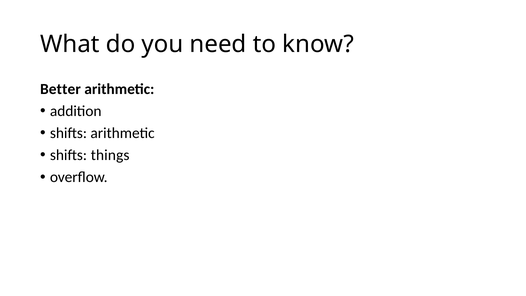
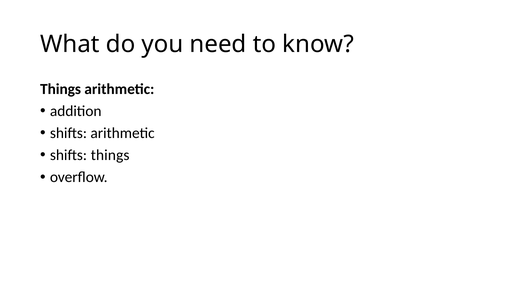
Better: Better -> Things (61, 89)
